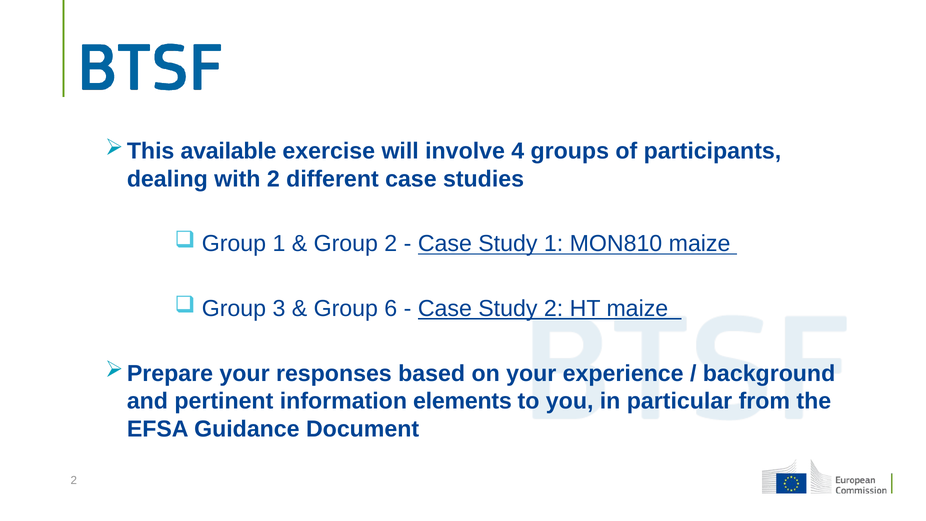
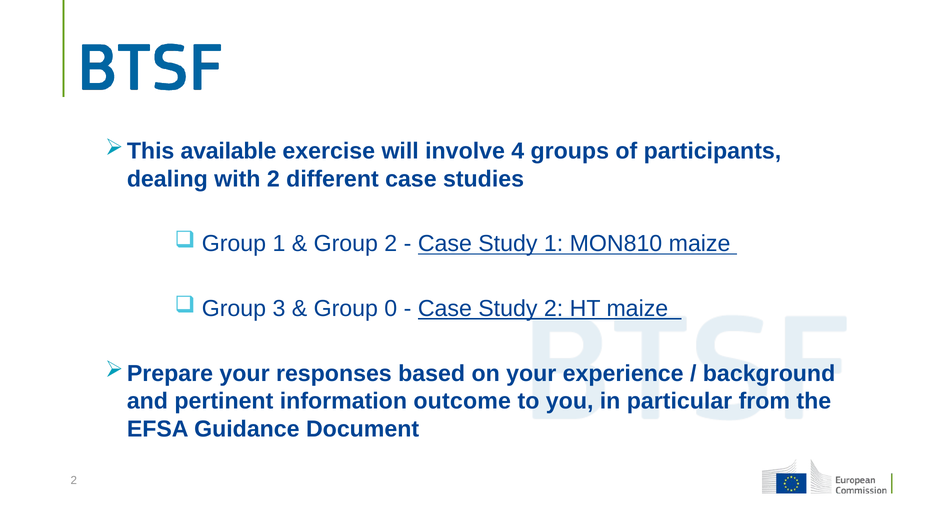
6: 6 -> 0 (391, 309)
elements: elements -> outcome (462, 401)
